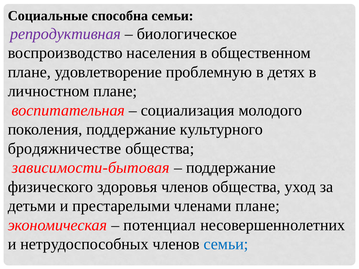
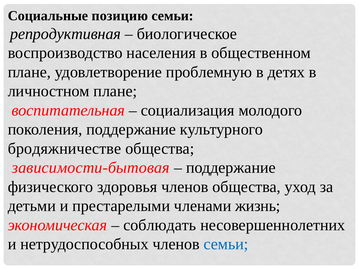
способна: способна -> позицию (120, 16)
репродуктивная colour: purple -> black (65, 34)
членами плане: плане -> жизнь (258, 206)
потенциал: потенциал -> соблюдать (160, 225)
